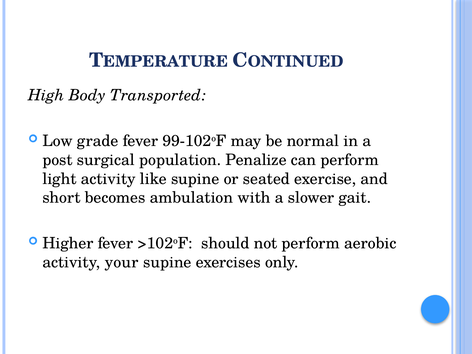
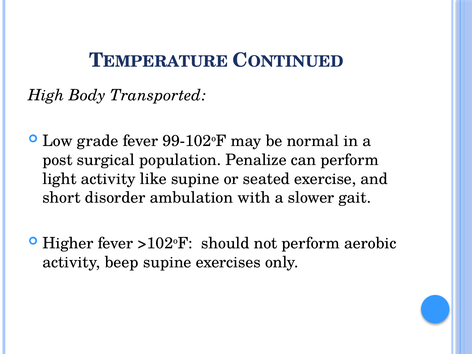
becomes: becomes -> disorder (115, 198)
your: your -> beep (122, 262)
